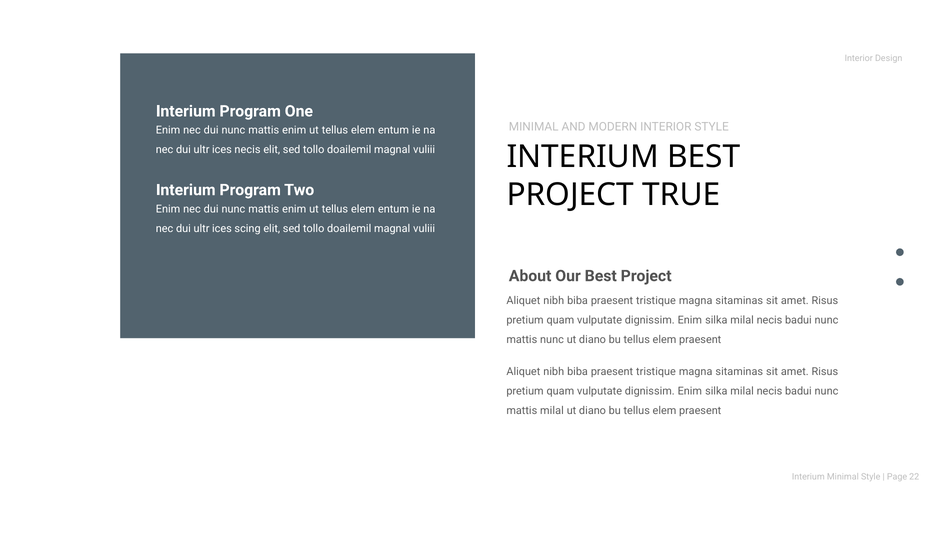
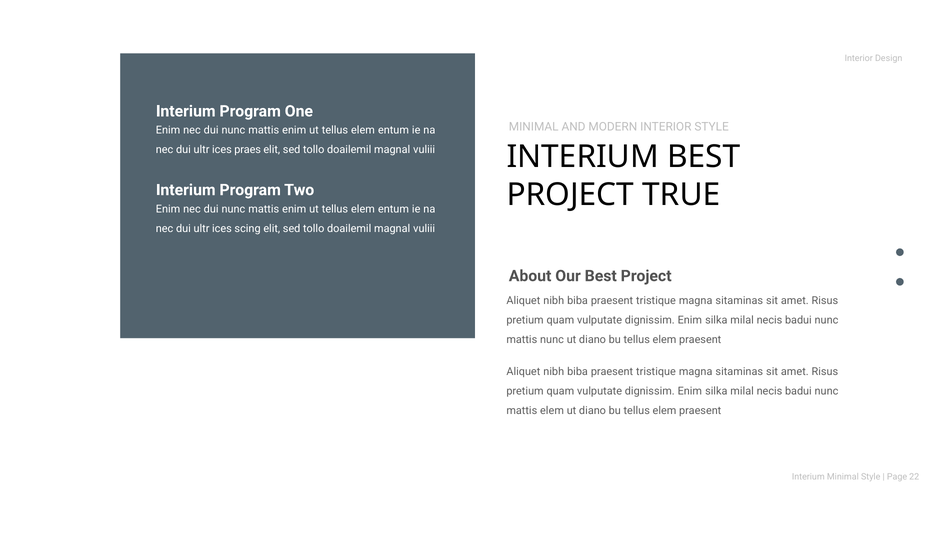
ices necis: necis -> praes (248, 150)
mattis milal: milal -> elem (552, 411)
